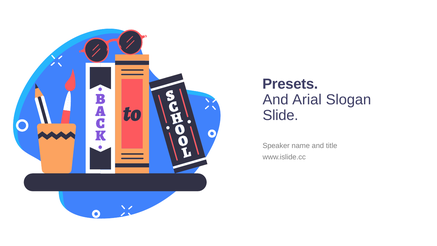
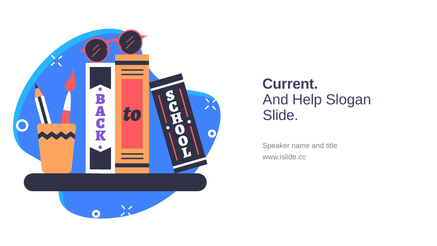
Presets: Presets -> Current (290, 84)
Arial: Arial -> Help (307, 100)
